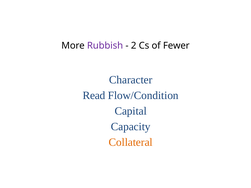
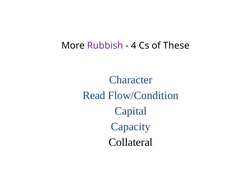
2: 2 -> 4 (134, 46)
Fewer: Fewer -> These (176, 46)
Collateral colour: orange -> black (131, 142)
